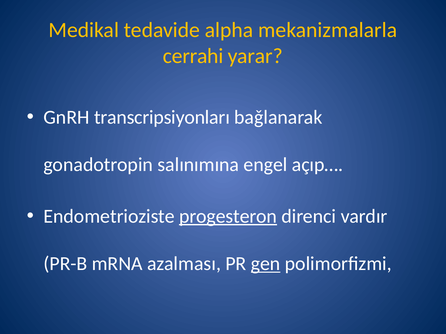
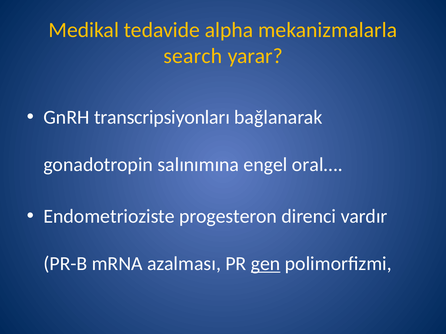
cerrahi: cerrahi -> search (193, 56)
açıp…: açıp… -> oral… (317, 165)
progesteron underline: present -> none (228, 216)
